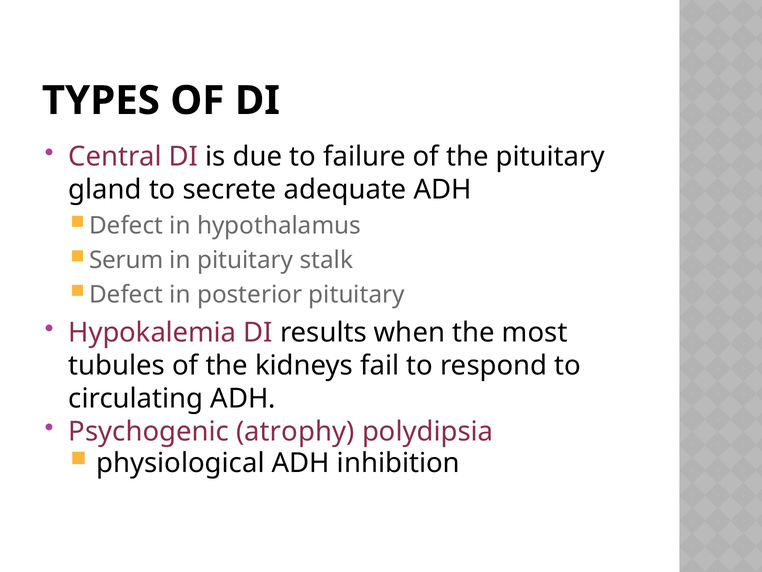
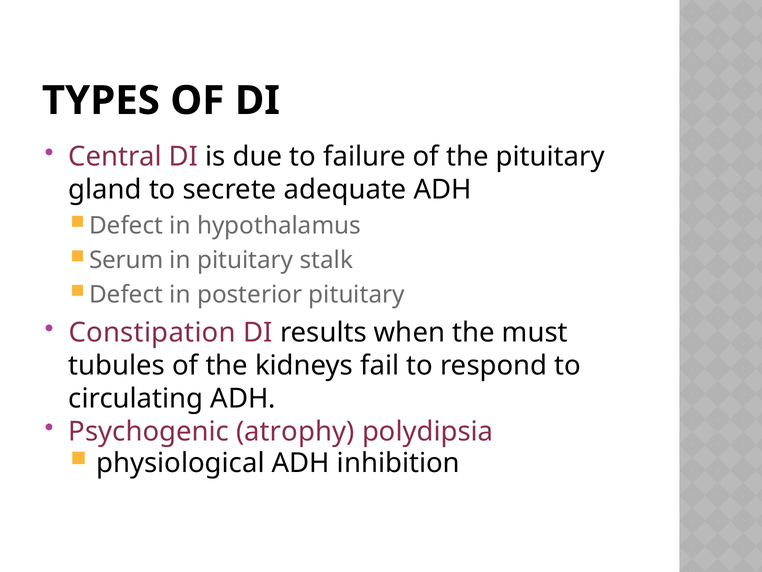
Hypokalemia: Hypokalemia -> Constipation (152, 332)
most: most -> must (535, 332)
